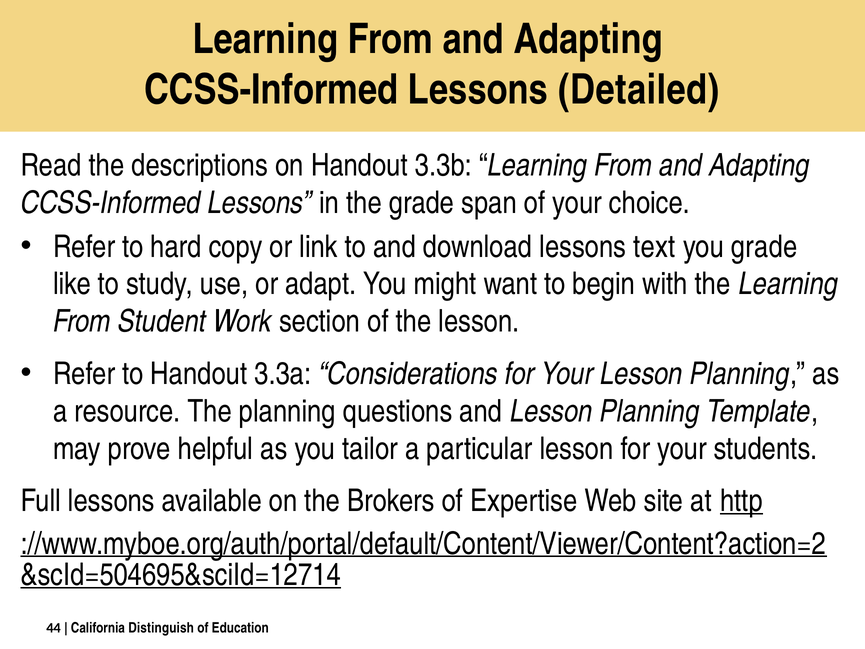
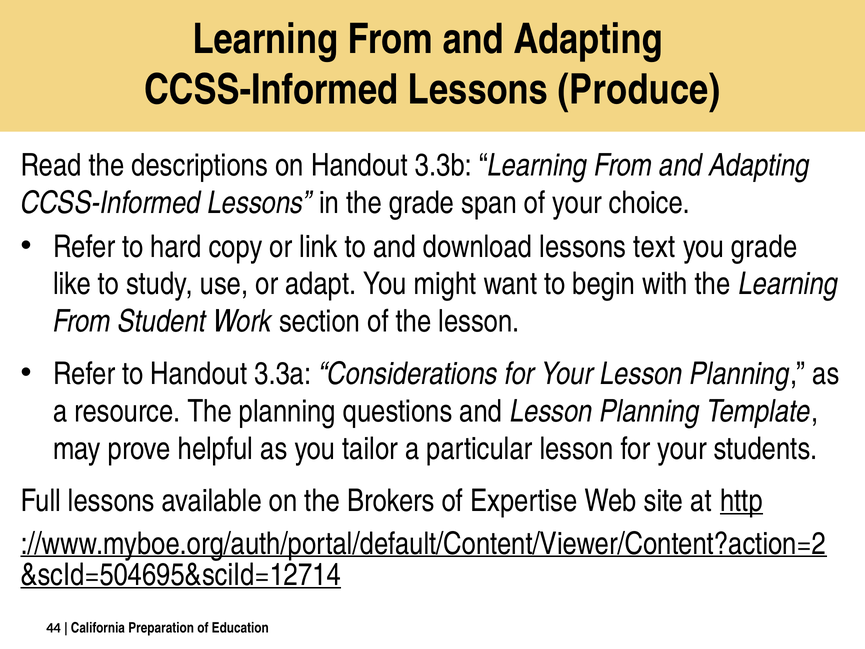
Detailed: Detailed -> Produce (639, 90)
Distinguish: Distinguish -> Preparation (161, 628)
